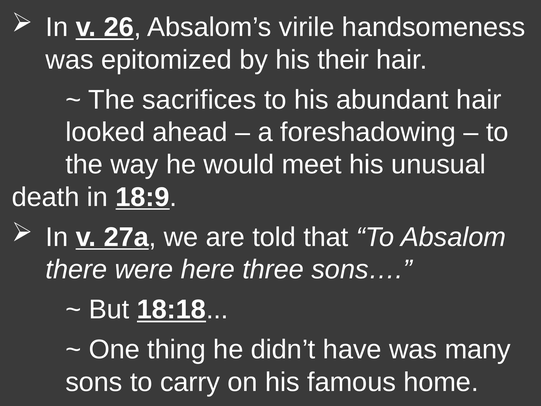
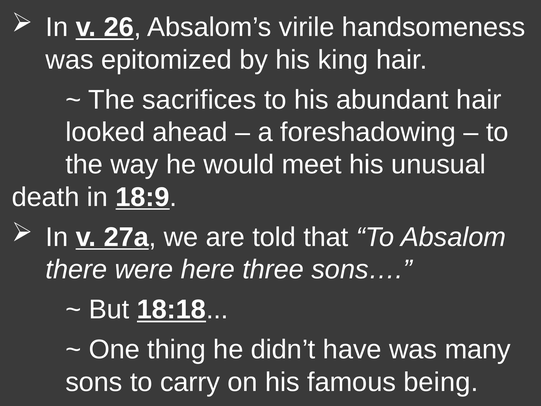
their: their -> king (343, 60)
home: home -> being (441, 382)
